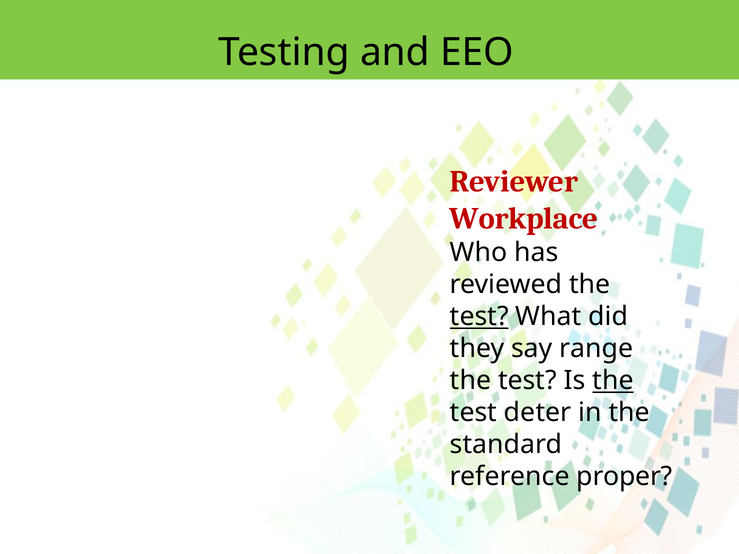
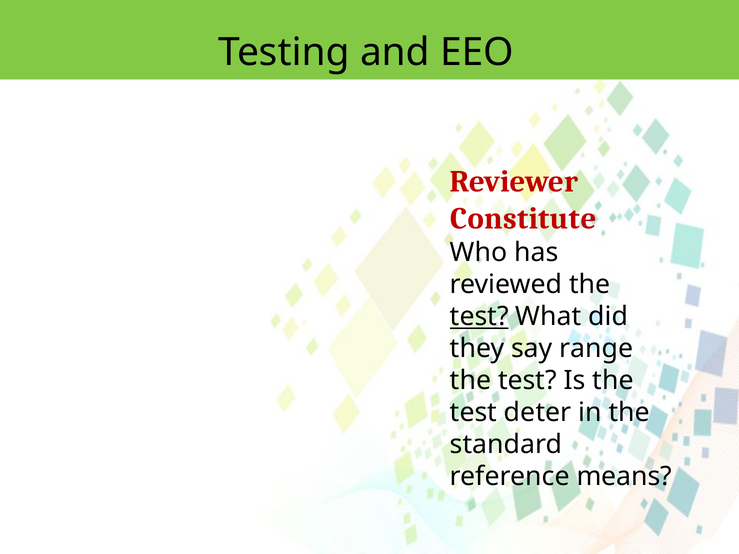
Workplace: Workplace -> Constitute (523, 219)
the underline: present -> none (613, 381)
proper: proper -> means (624, 477)
